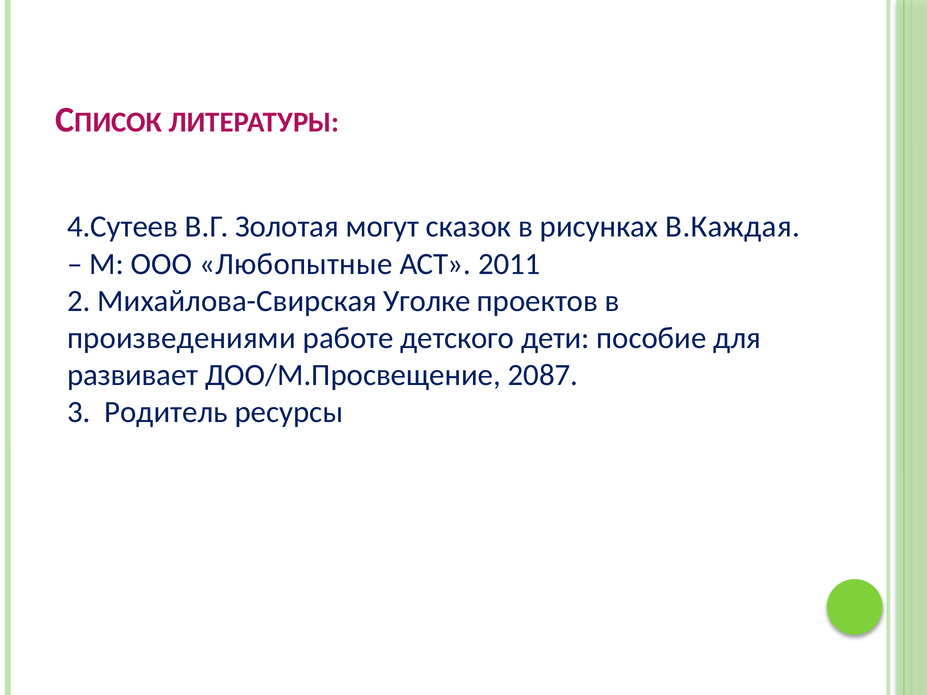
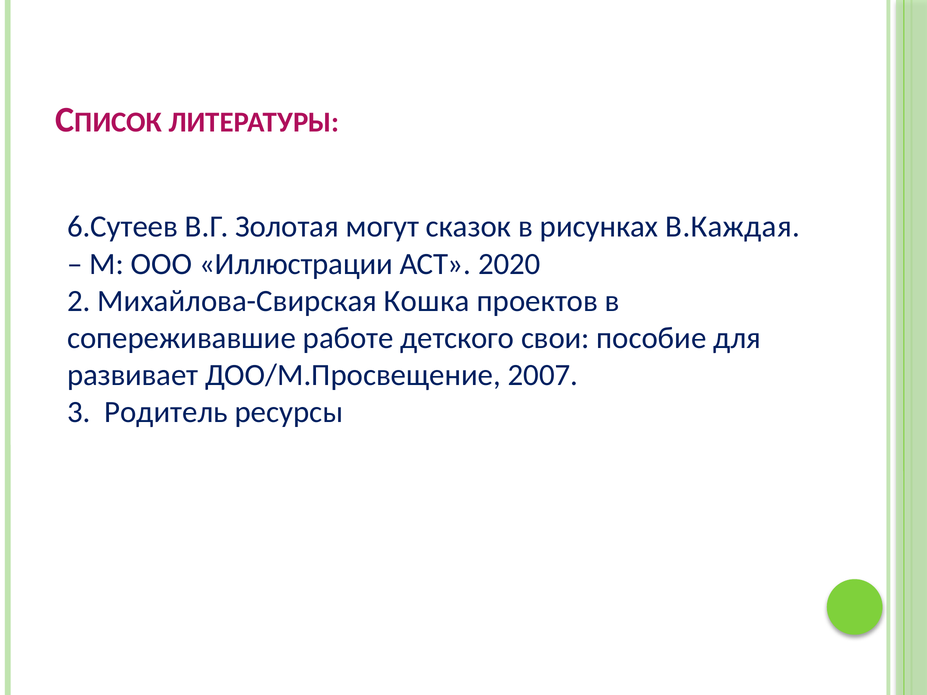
4.Сутеев: 4.Сутеев -> 6.Сутеев (123, 227)
Любопытные: Любопытные -> Иллюстрации (296, 264)
2011: 2011 -> 2020 (509, 264)
Уголке: Уголке -> Кошка (427, 301)
произведениями: произведениями -> сопереживавшие (181, 338)
дети: дети -> свои (555, 338)
2087: 2087 -> 2007 (543, 375)
